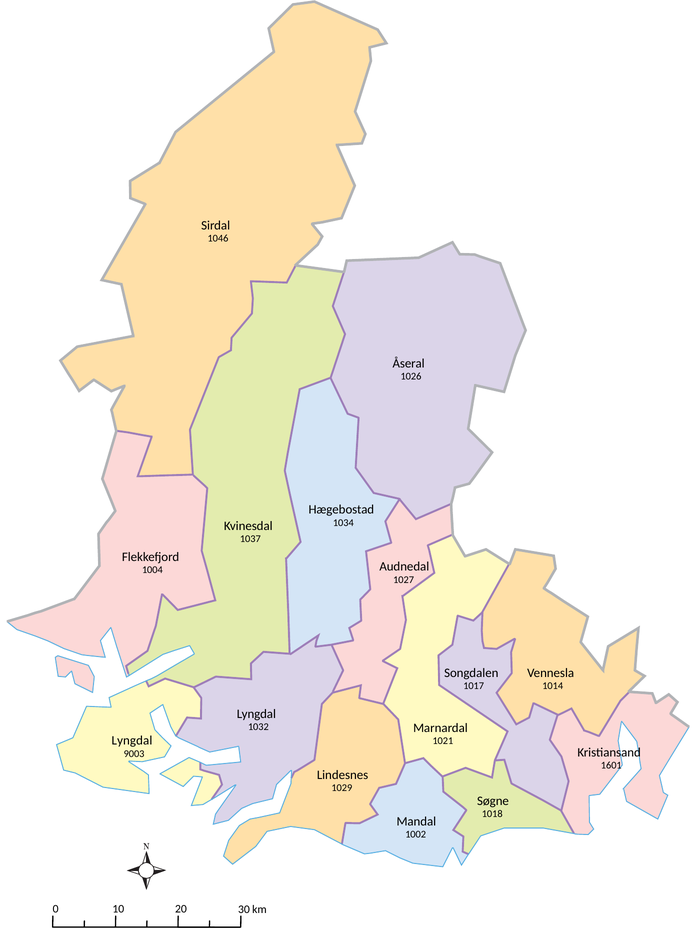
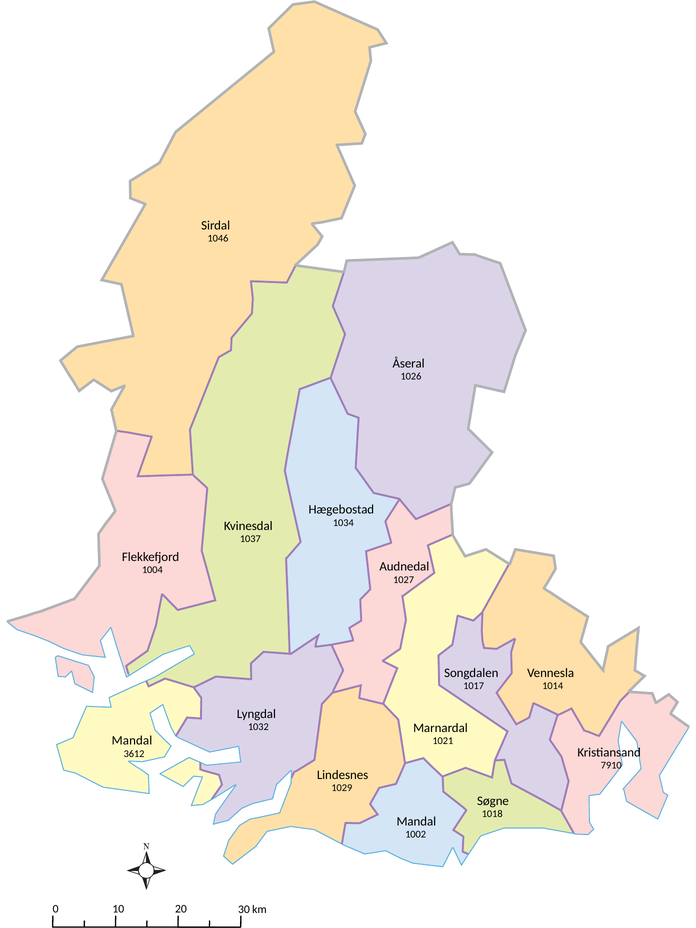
Lyngdal: Lyngdal -> Mandal (132, 741)
9003: 9003 -> 3612 (134, 754)
1601: 1601 -> 7910 (611, 766)
